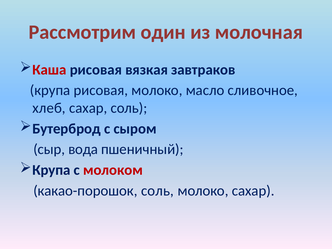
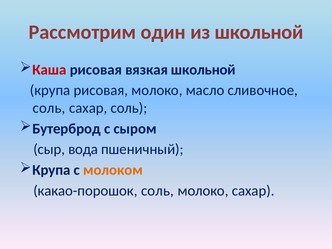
из молочная: молочная -> школьной (259, 32)
вязкая завтраков: завтраков -> школьной (203, 70)
хлеб: хлеб -> соль (49, 108)
молоком colour: red -> orange (113, 170)
